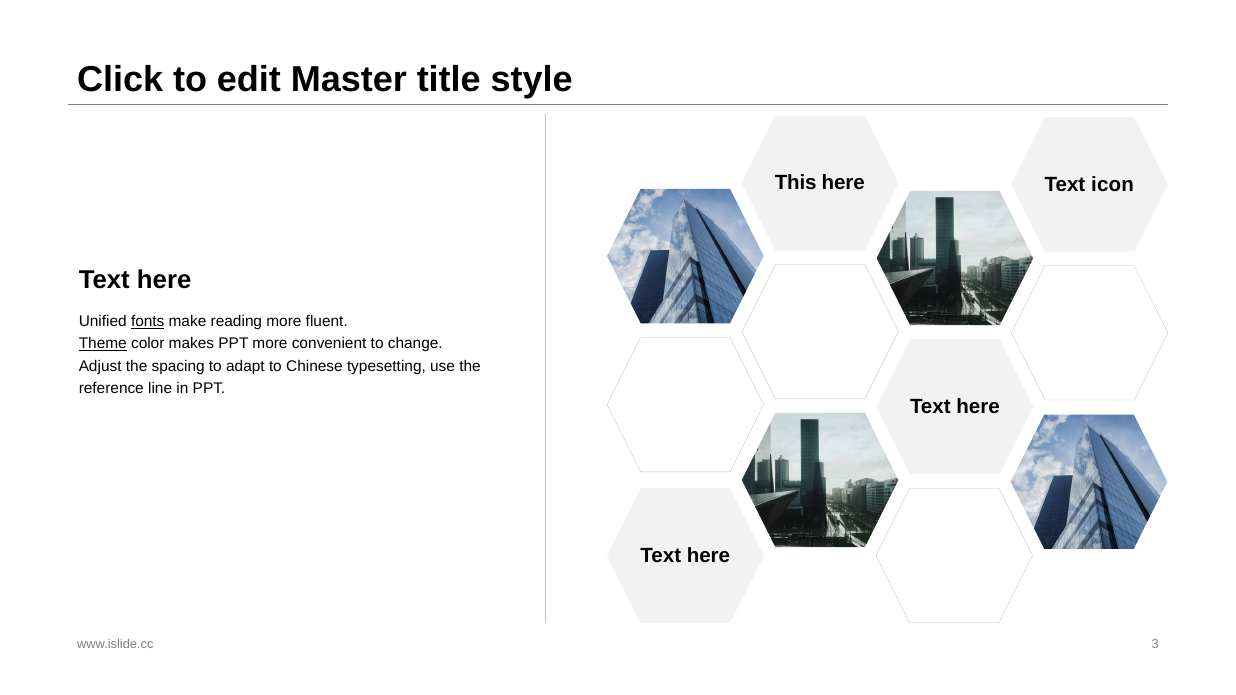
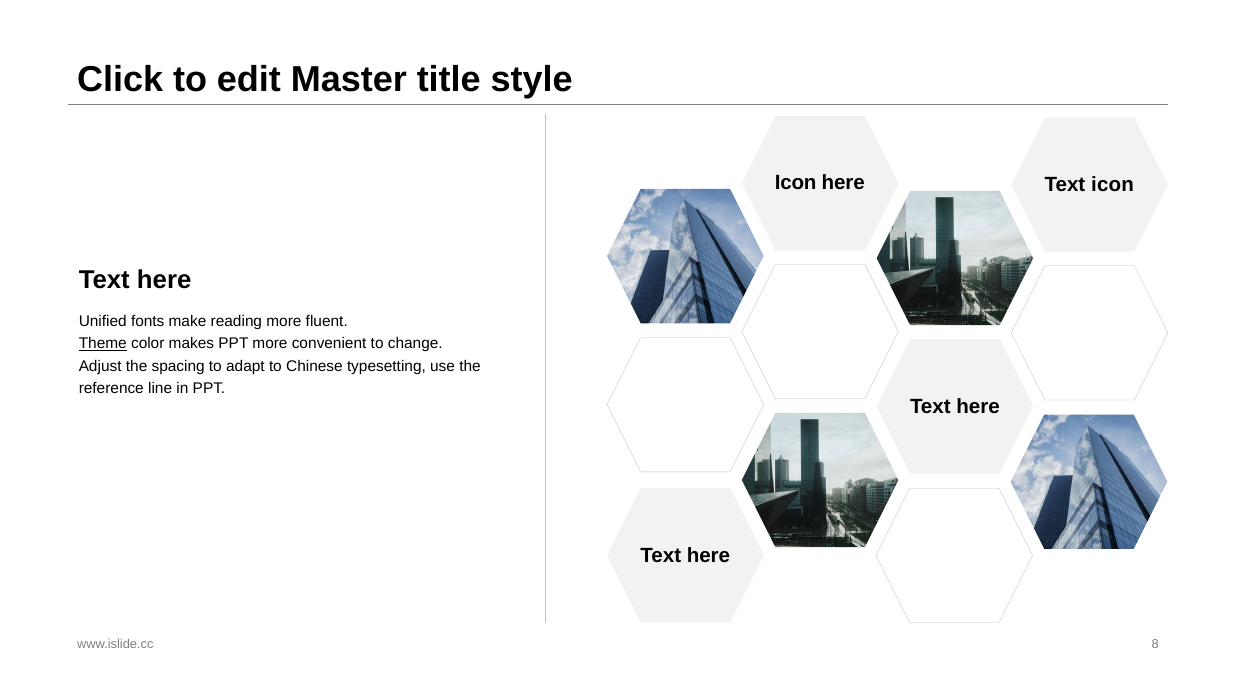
This: This -> Icon (796, 183)
fonts underline: present -> none (148, 322)
3: 3 -> 8 (1155, 644)
